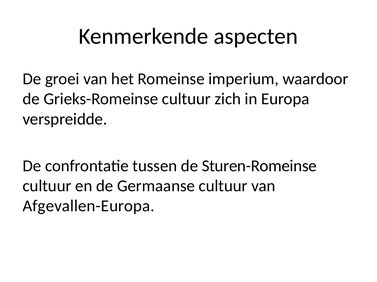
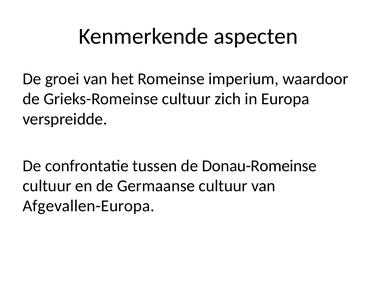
Sturen-Romeinse: Sturen-Romeinse -> Donau-Romeinse (259, 166)
